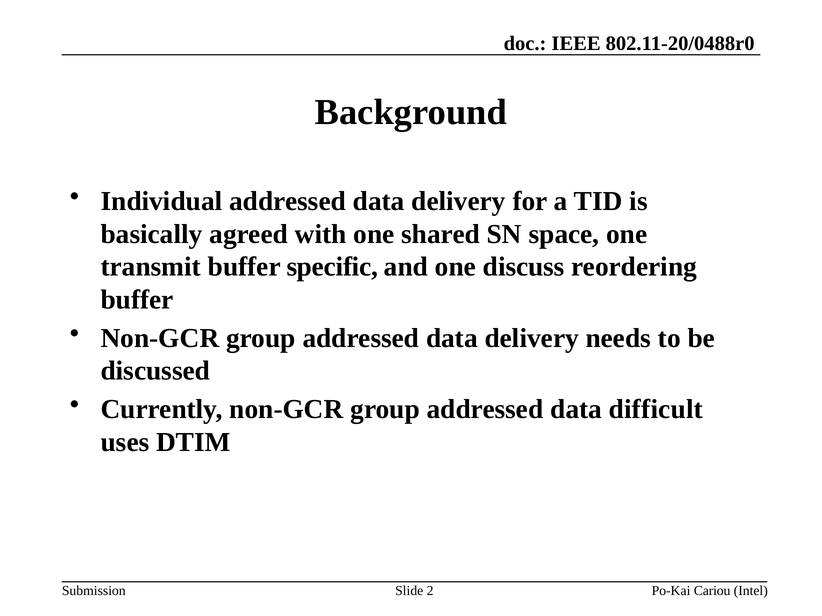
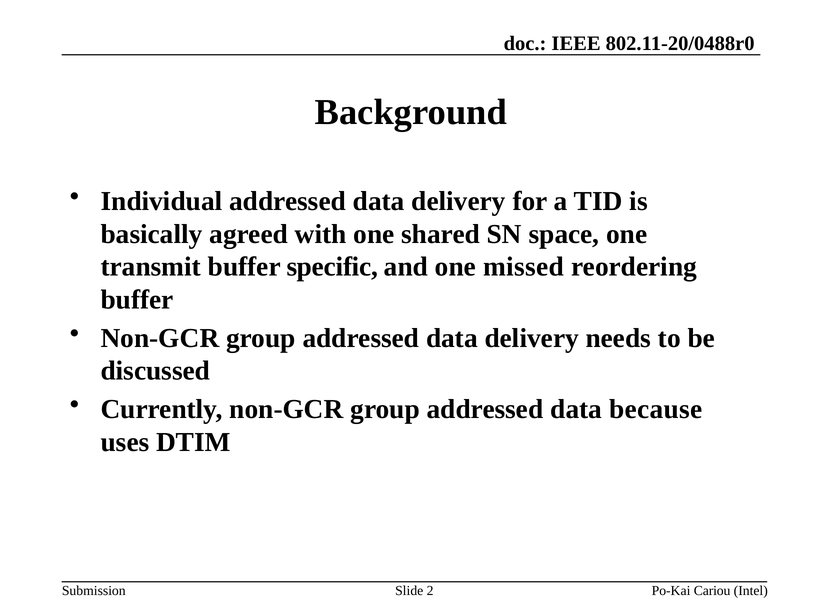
discuss: discuss -> missed (524, 267)
difficult: difficult -> because (656, 410)
